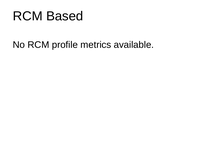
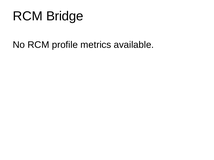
Based: Based -> Bridge (65, 16)
